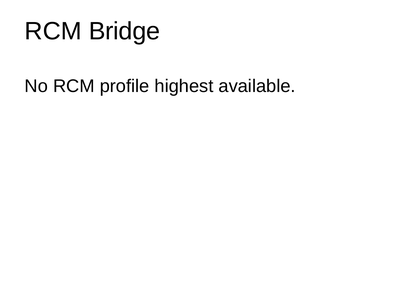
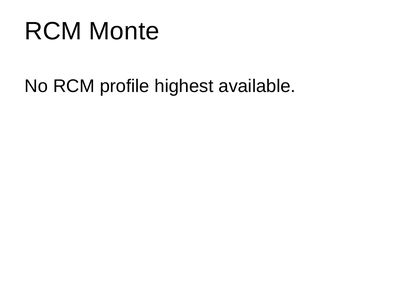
Bridge: Bridge -> Monte (124, 31)
